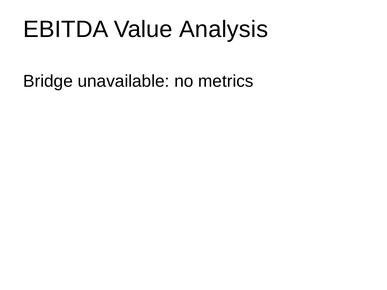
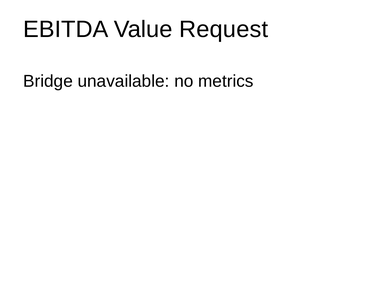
Analysis: Analysis -> Request (224, 29)
